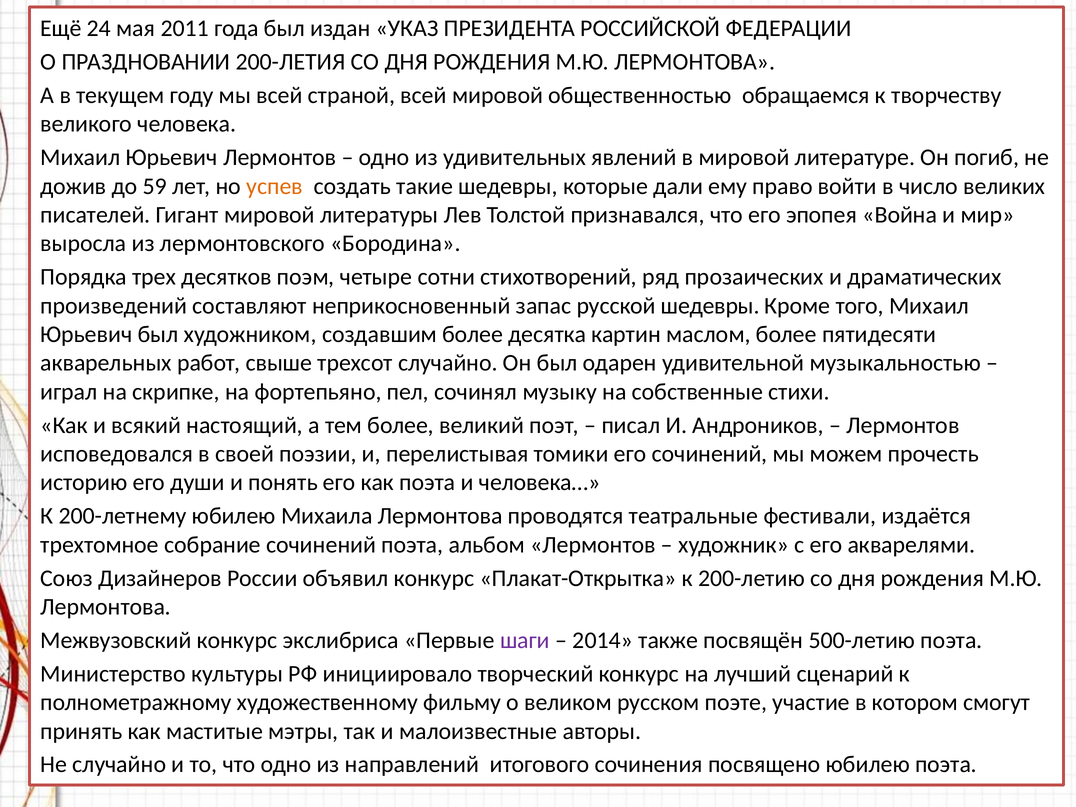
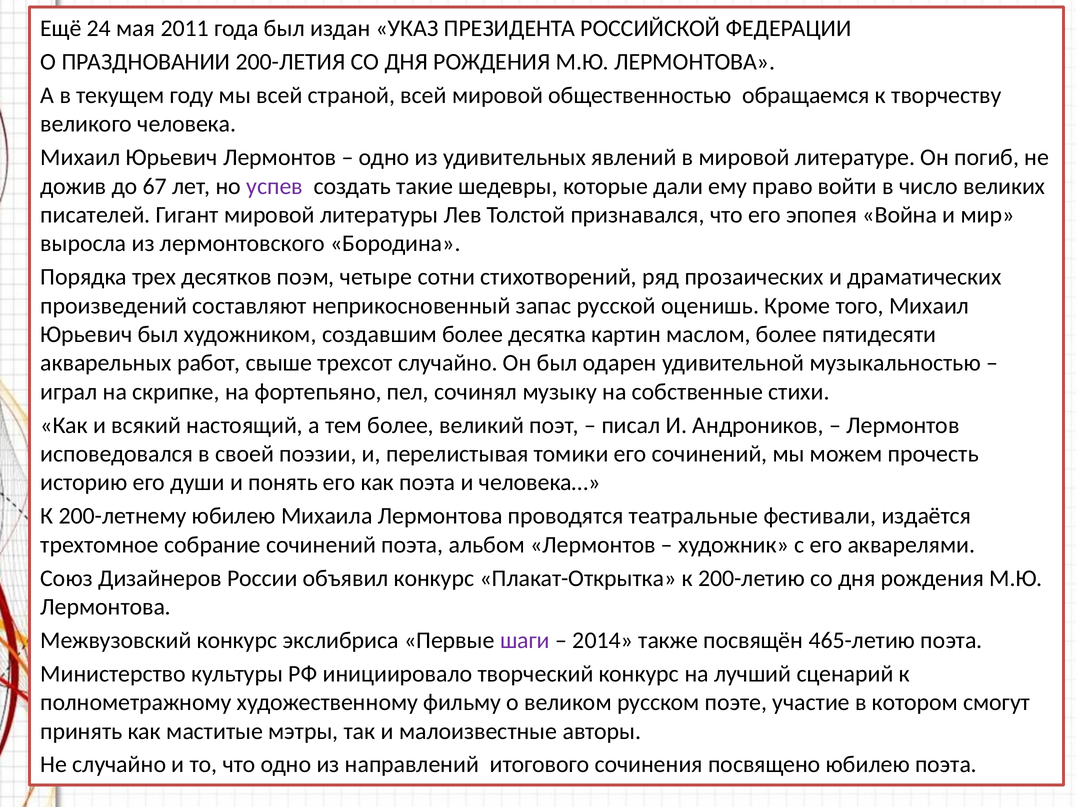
59: 59 -> 67 (155, 186)
успев colour: orange -> purple (275, 186)
русской шедевры: шедевры -> оценишь (710, 306)
500-летию: 500-летию -> 465-летию (862, 640)
